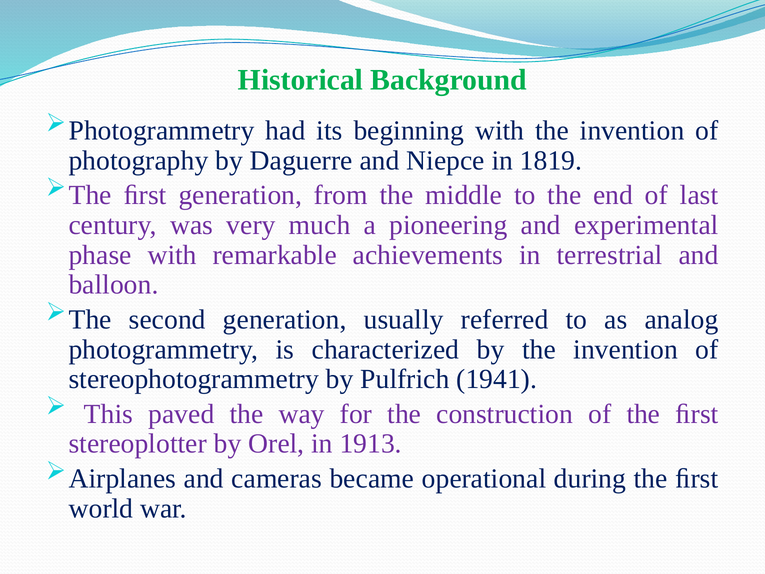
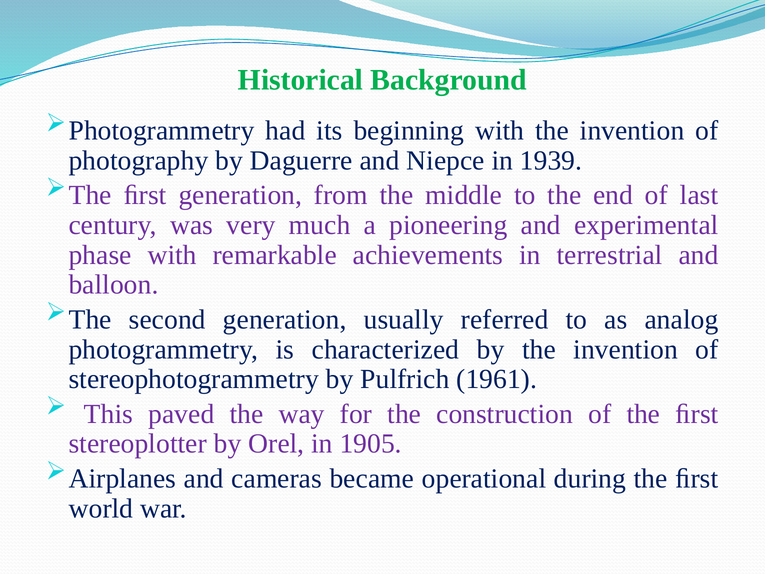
1819: 1819 -> 1939 (551, 160)
1941: 1941 -> 1961 (497, 379)
1913: 1913 -> 1905 (371, 444)
